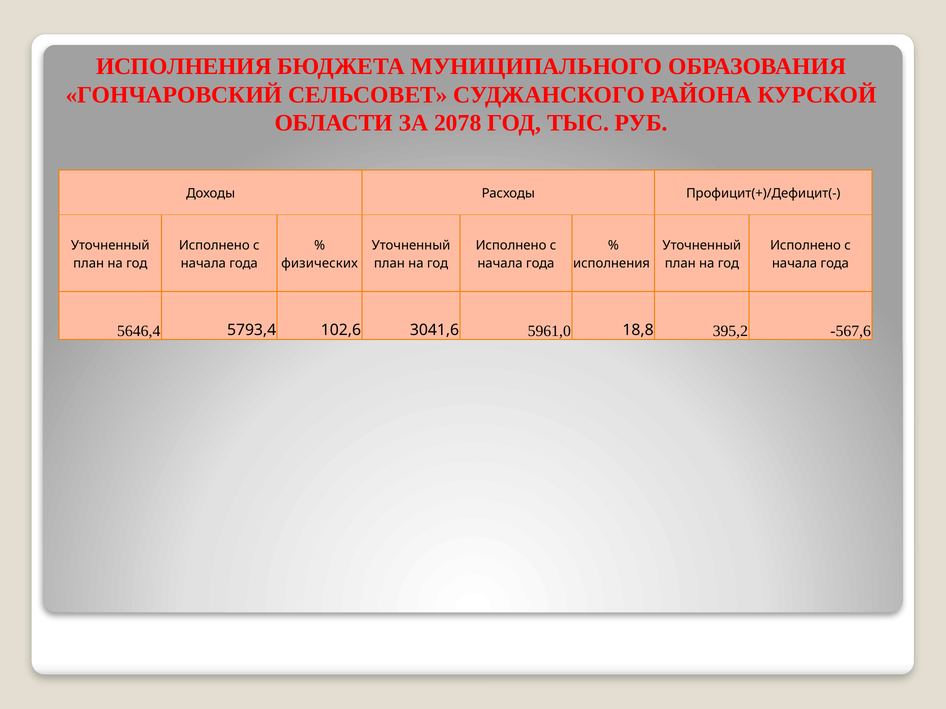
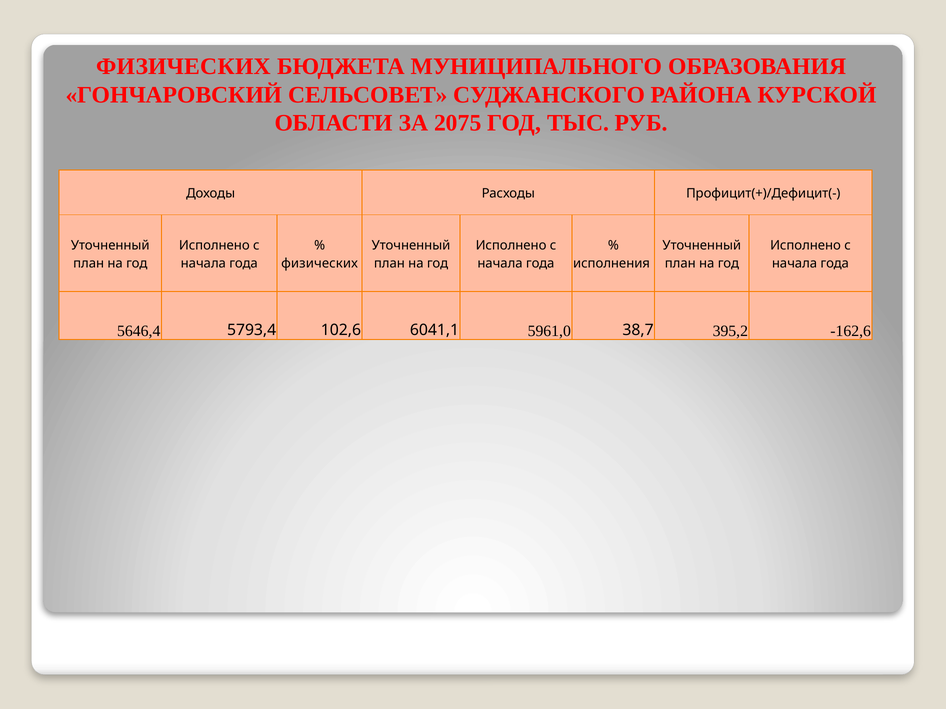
ИСПОЛНЕНИЯ: ИСПОЛНЕНИЯ -> ФИЗИЧЕСКИХ (184, 66)
2078: 2078 -> 2075 (458, 123)
3041,6: 3041,6 -> 6041,1 (435, 330)
18,8: 18,8 -> 38,7 (638, 330)
-567,6: -567,6 -> -162,6 (851, 331)
